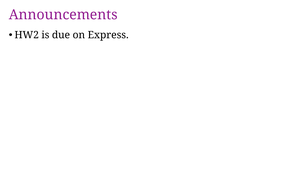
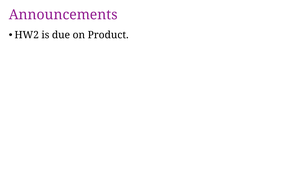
Express: Express -> Product (108, 35)
